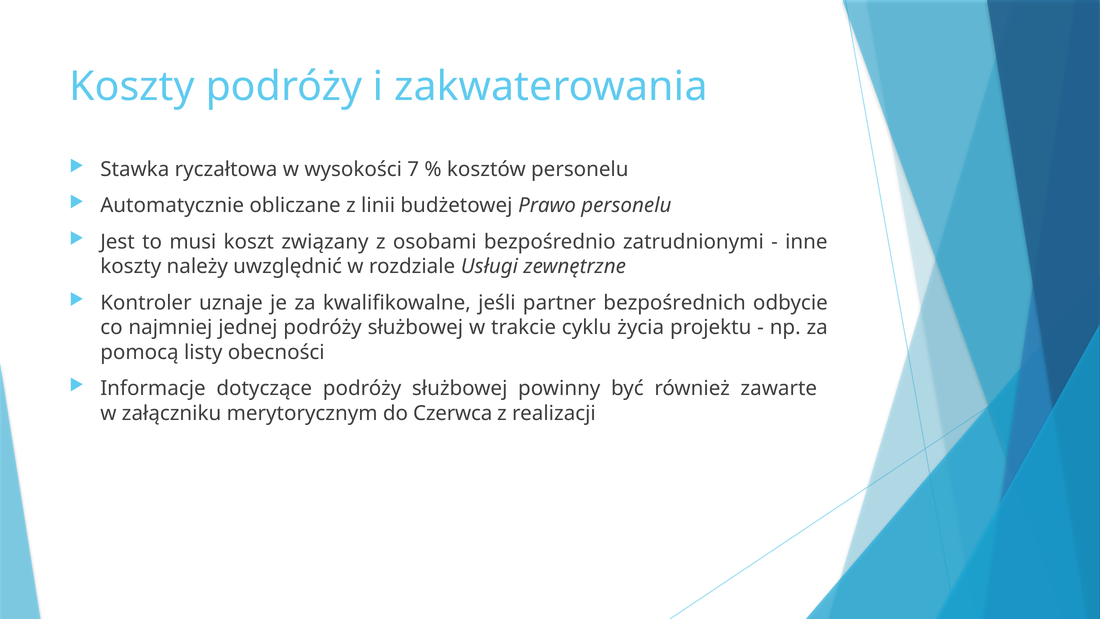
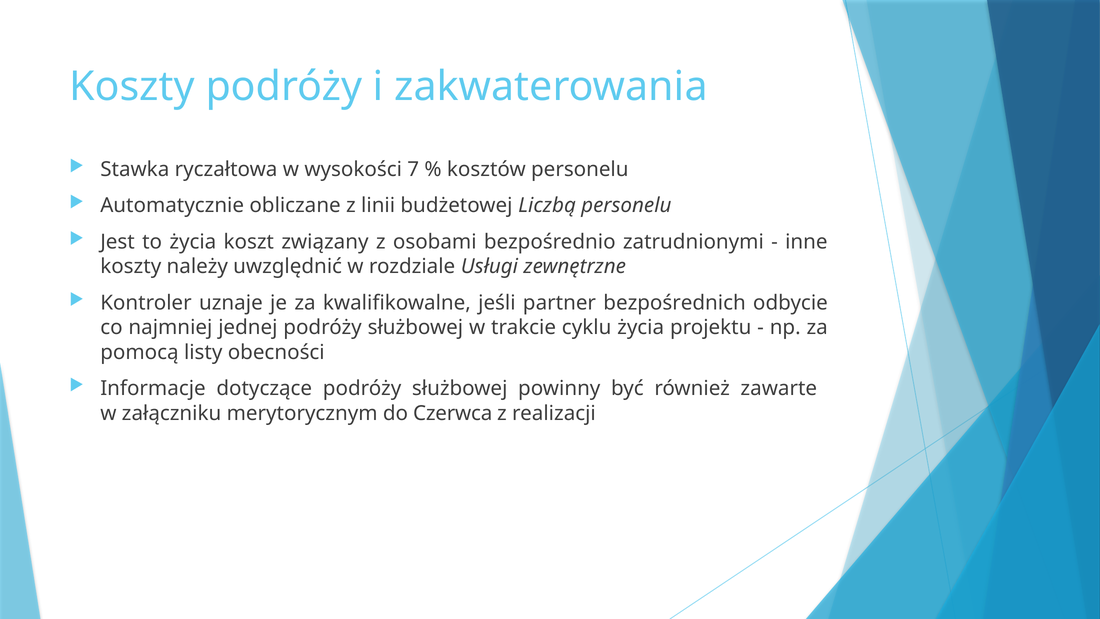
Prawo: Prawo -> Liczbą (547, 205)
to musi: musi -> życia (193, 242)
